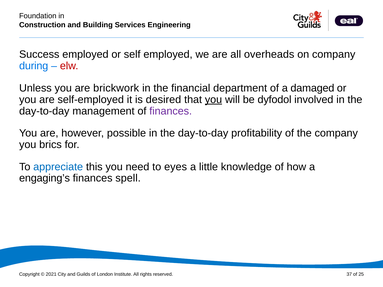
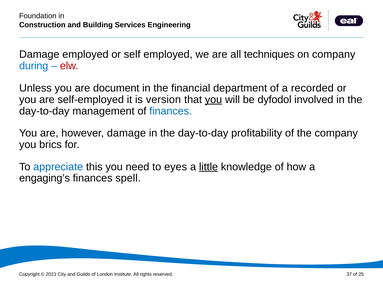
Success: Success -> Damage (39, 55)
overheads: overheads -> techniques (269, 55)
brickwork: brickwork -> document (116, 88)
damaged: damaged -> recorded (312, 88)
desired: desired -> version (163, 100)
finances colour: purple -> blue (171, 111)
however possible: possible -> damage (126, 133)
little underline: none -> present (209, 167)
